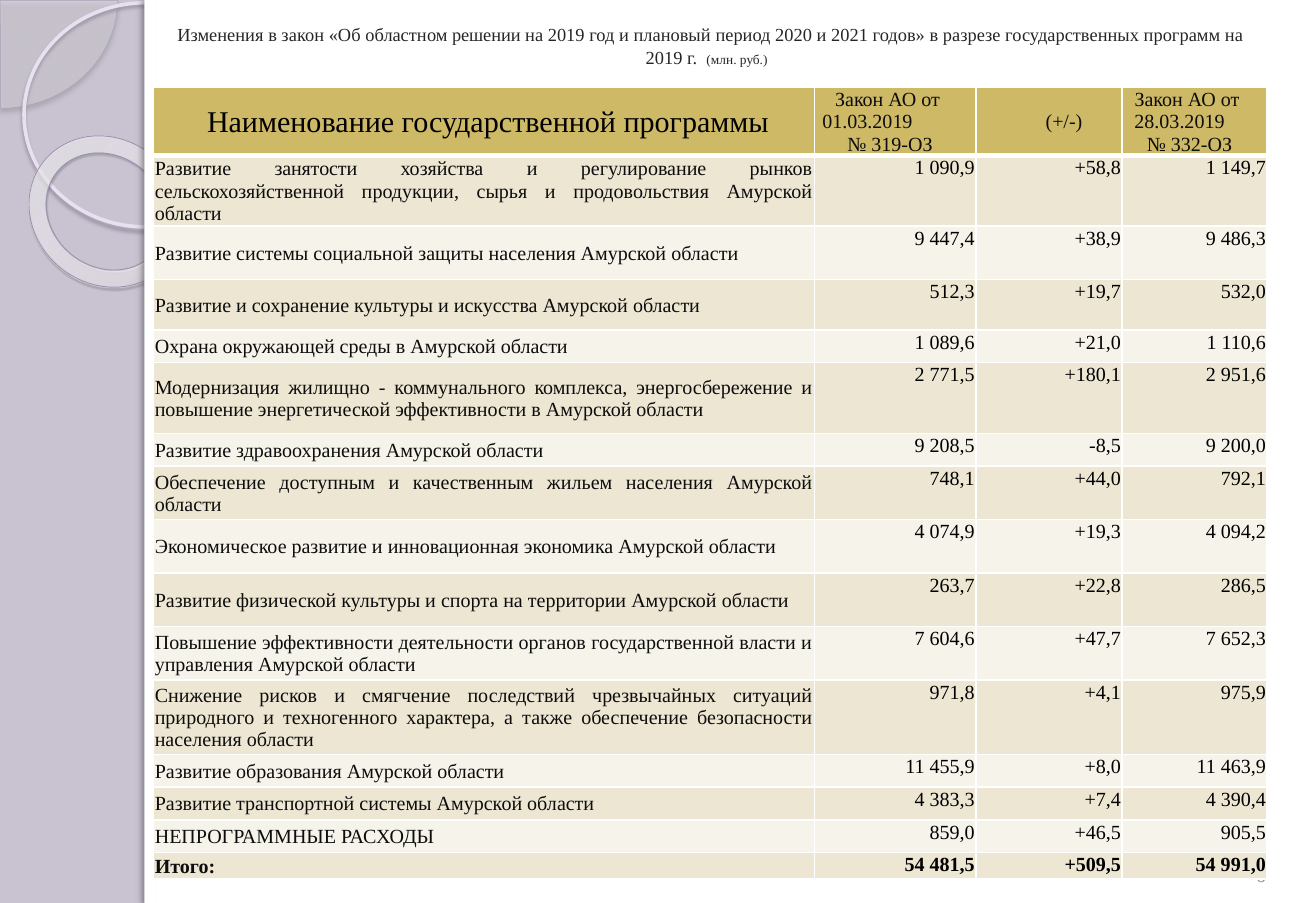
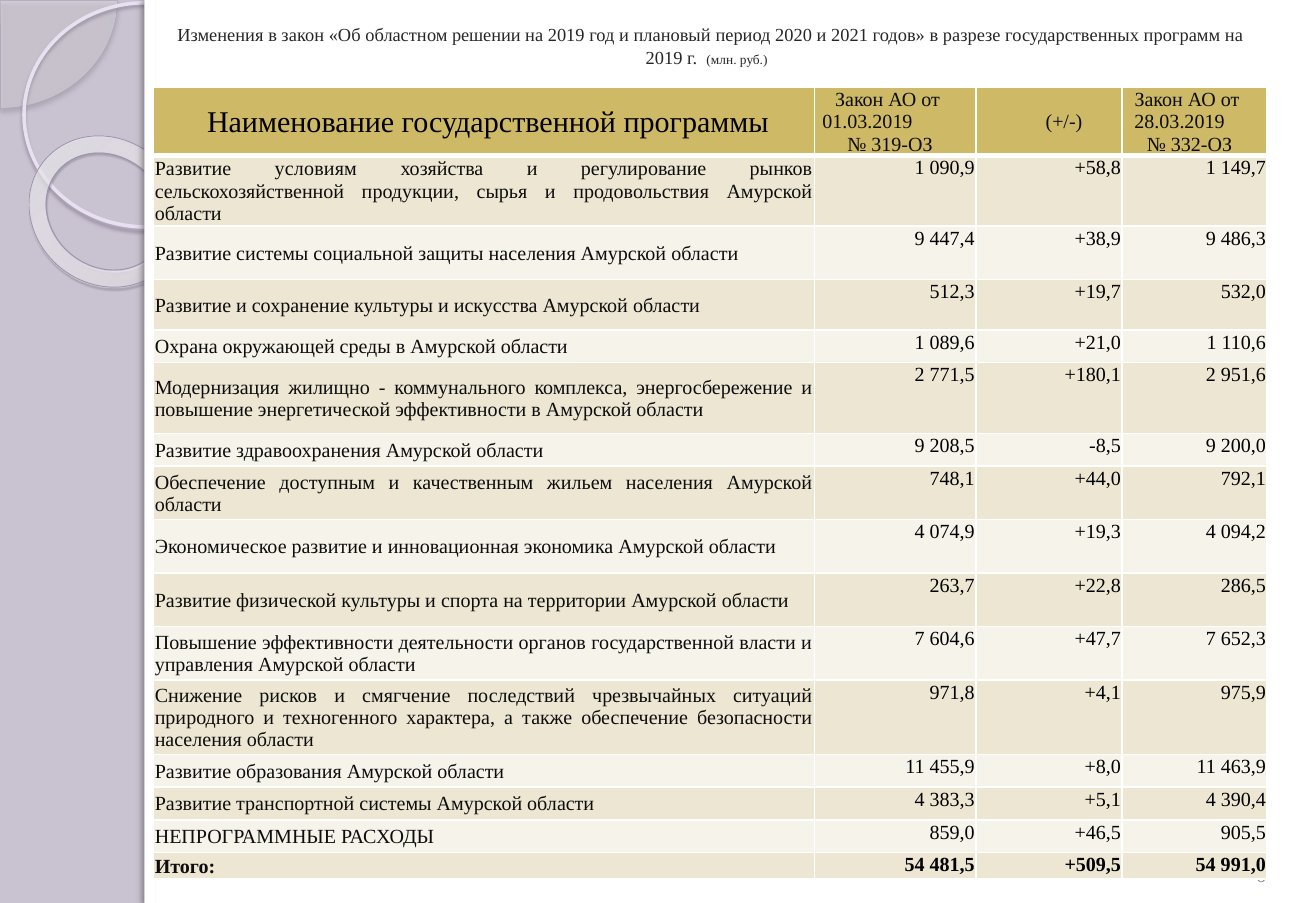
занятости: занятости -> условиям (316, 169)
+7,4: +7,4 -> +5,1 (1103, 799)
